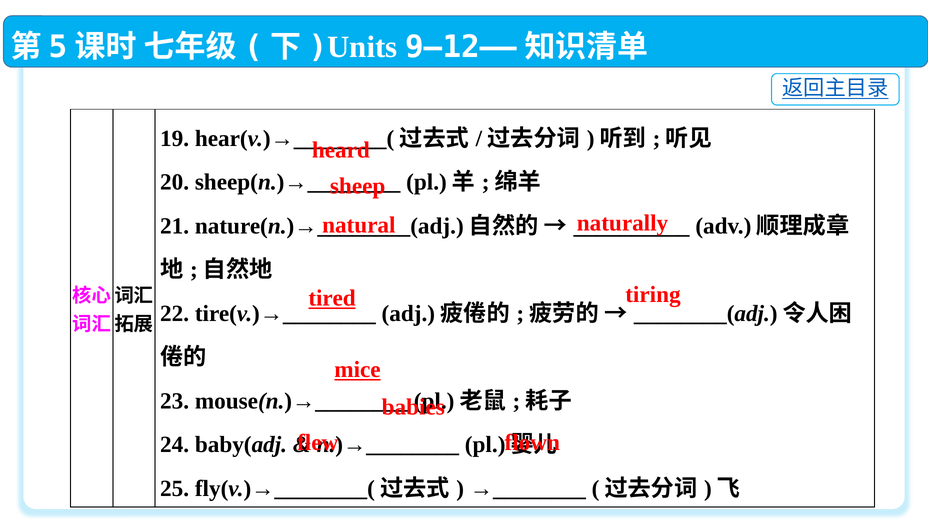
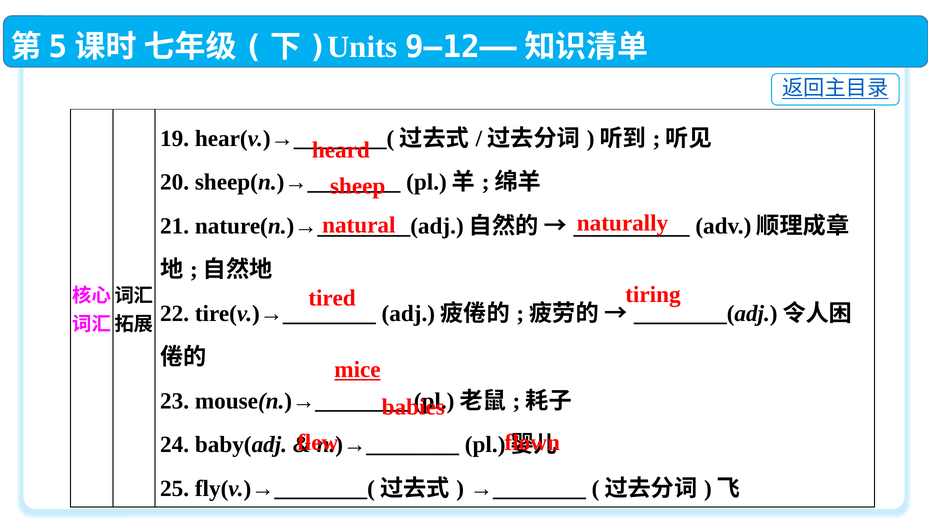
tired underline: present -> none (332, 298)
